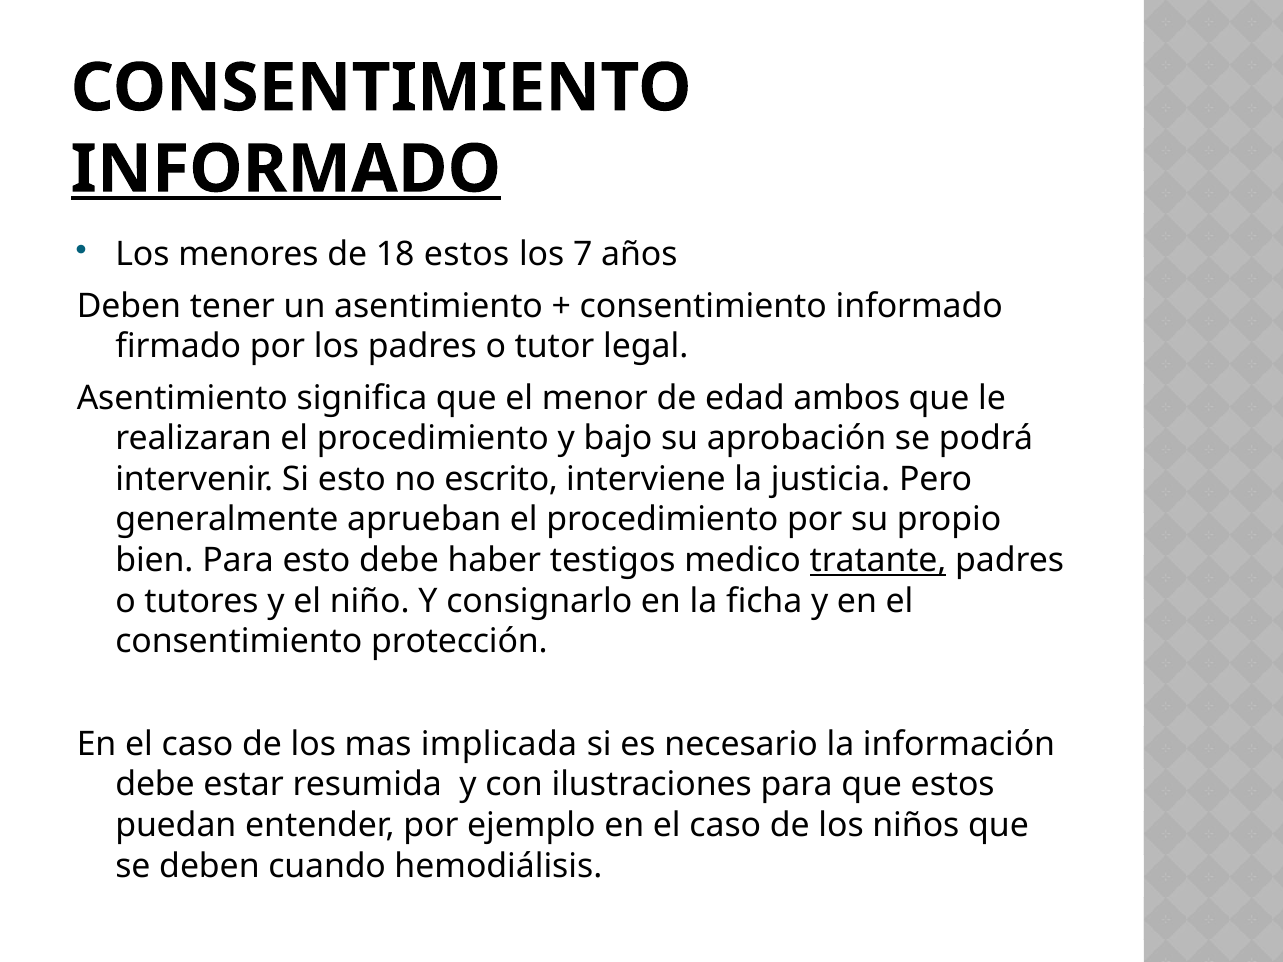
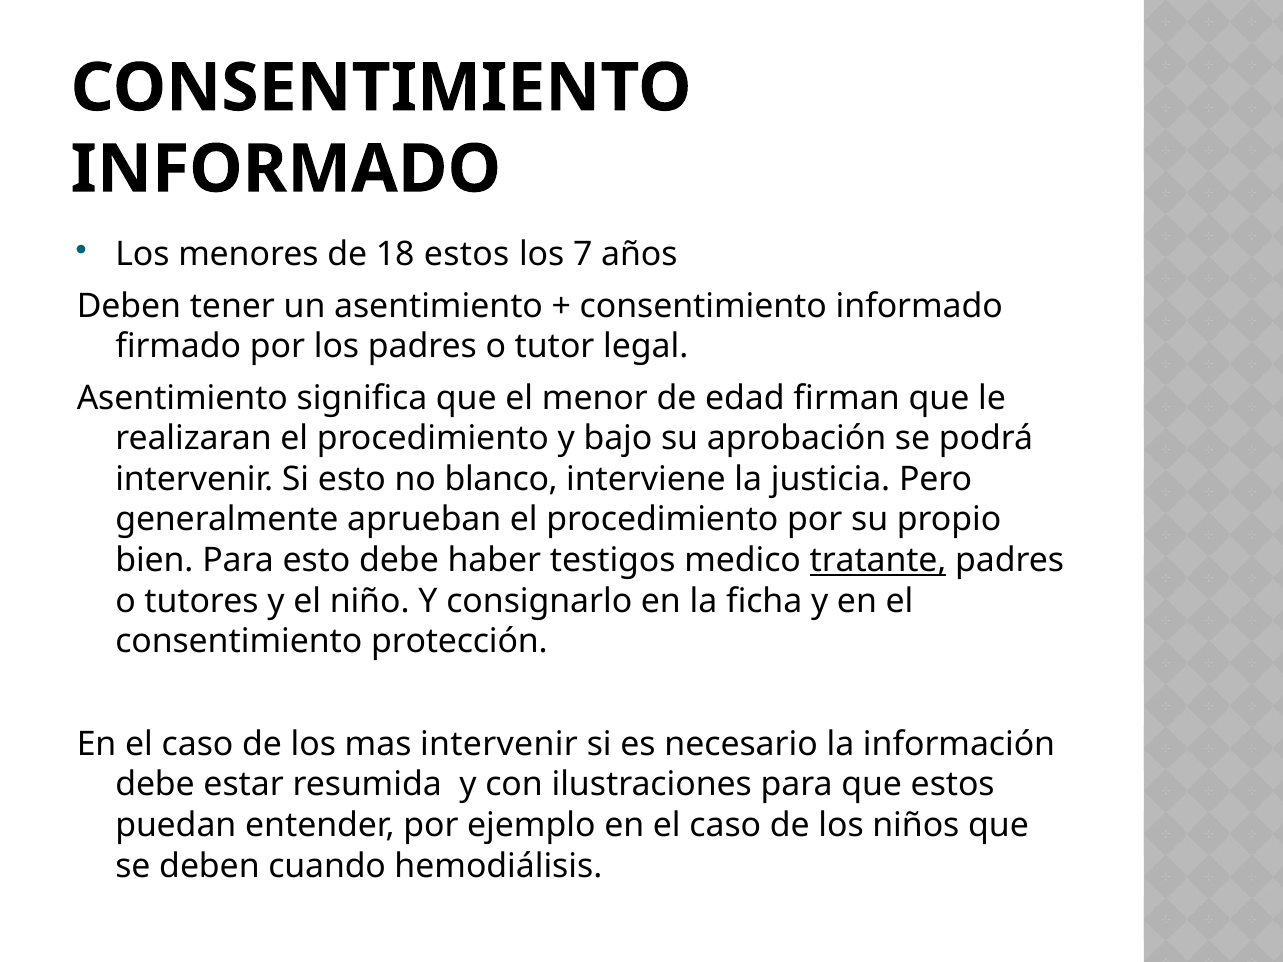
INFORMADO underline: present -> none (286, 169)
ambos: ambos -> firman (847, 398)
escrito: escrito -> blanco (501, 479)
mas implicada: implicada -> intervenir (499, 744)
